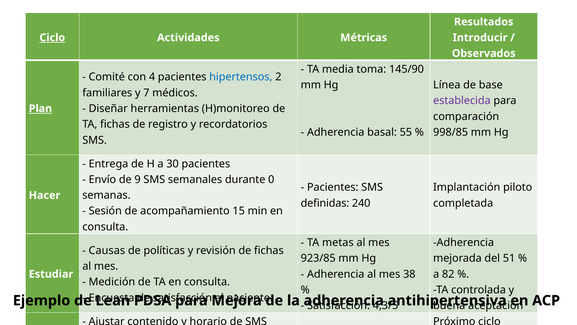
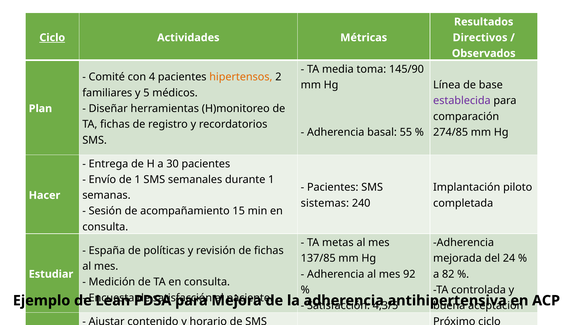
Introducir: Introducir -> Directivos (480, 38)
hipertensos colour: blue -> orange (241, 77)
7: 7 -> 5 (146, 93)
Plan underline: present -> none (40, 108)
998/85: 998/85 -> 274/85 (451, 132)
de 9: 9 -> 1 (138, 179)
durante 0: 0 -> 1 (271, 179)
definidas: definidas -> sistemas (325, 203)
Causas: Causas -> España (107, 250)
923/85: 923/85 -> 137/85 (318, 258)
51: 51 -> 24 (509, 258)
38: 38 -> 92 (409, 274)
